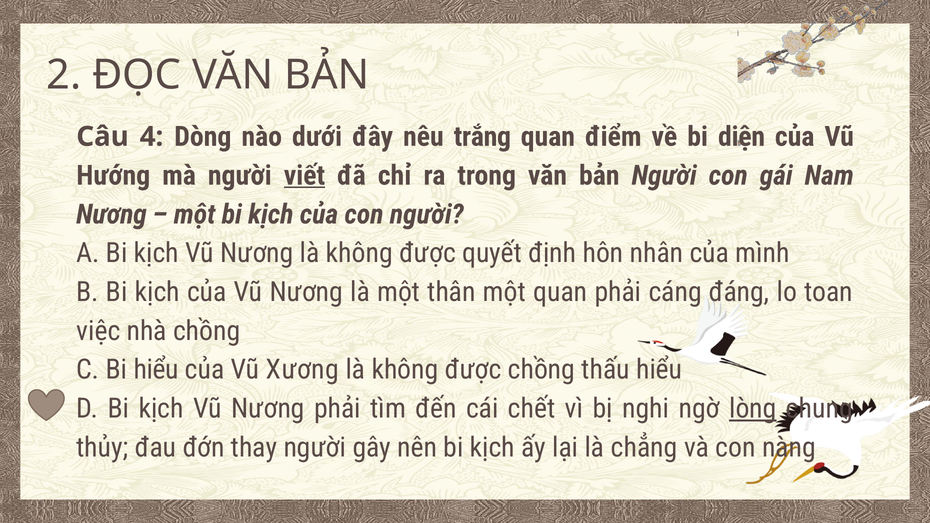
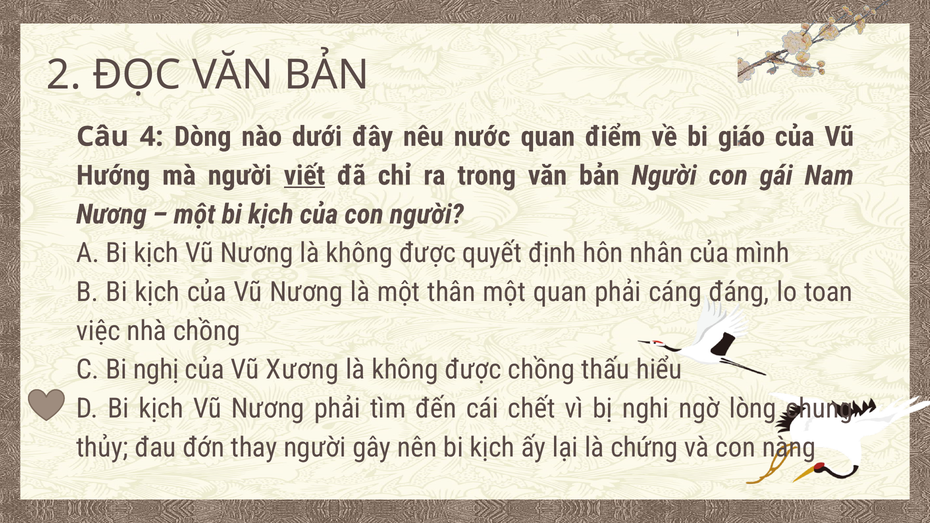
trắng: trắng -> nước (482, 137)
diện: diện -> giáo (742, 137)
Bi hiểu: hiểu -> nghị (156, 370)
lòng underline: present -> none (753, 409)
chẳng: chẳng -> chứng (644, 448)
